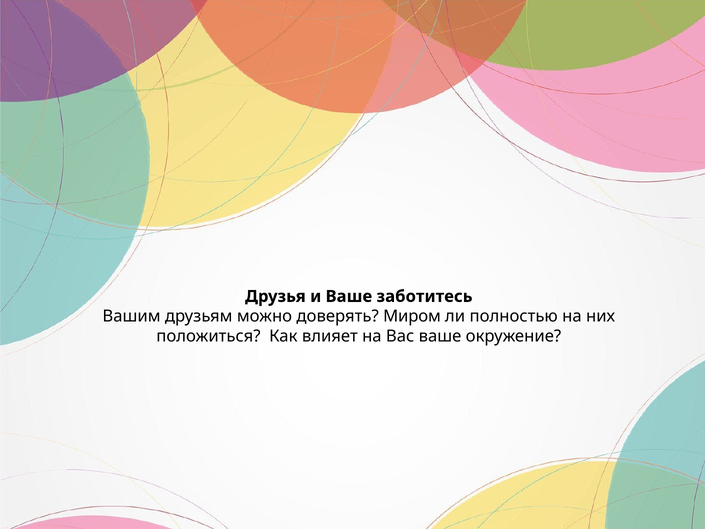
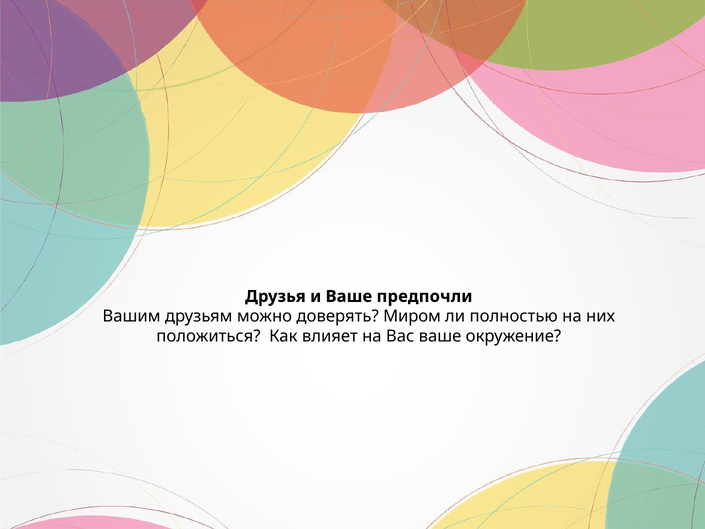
заботитесь: заботитесь -> предпочли (425, 296)
